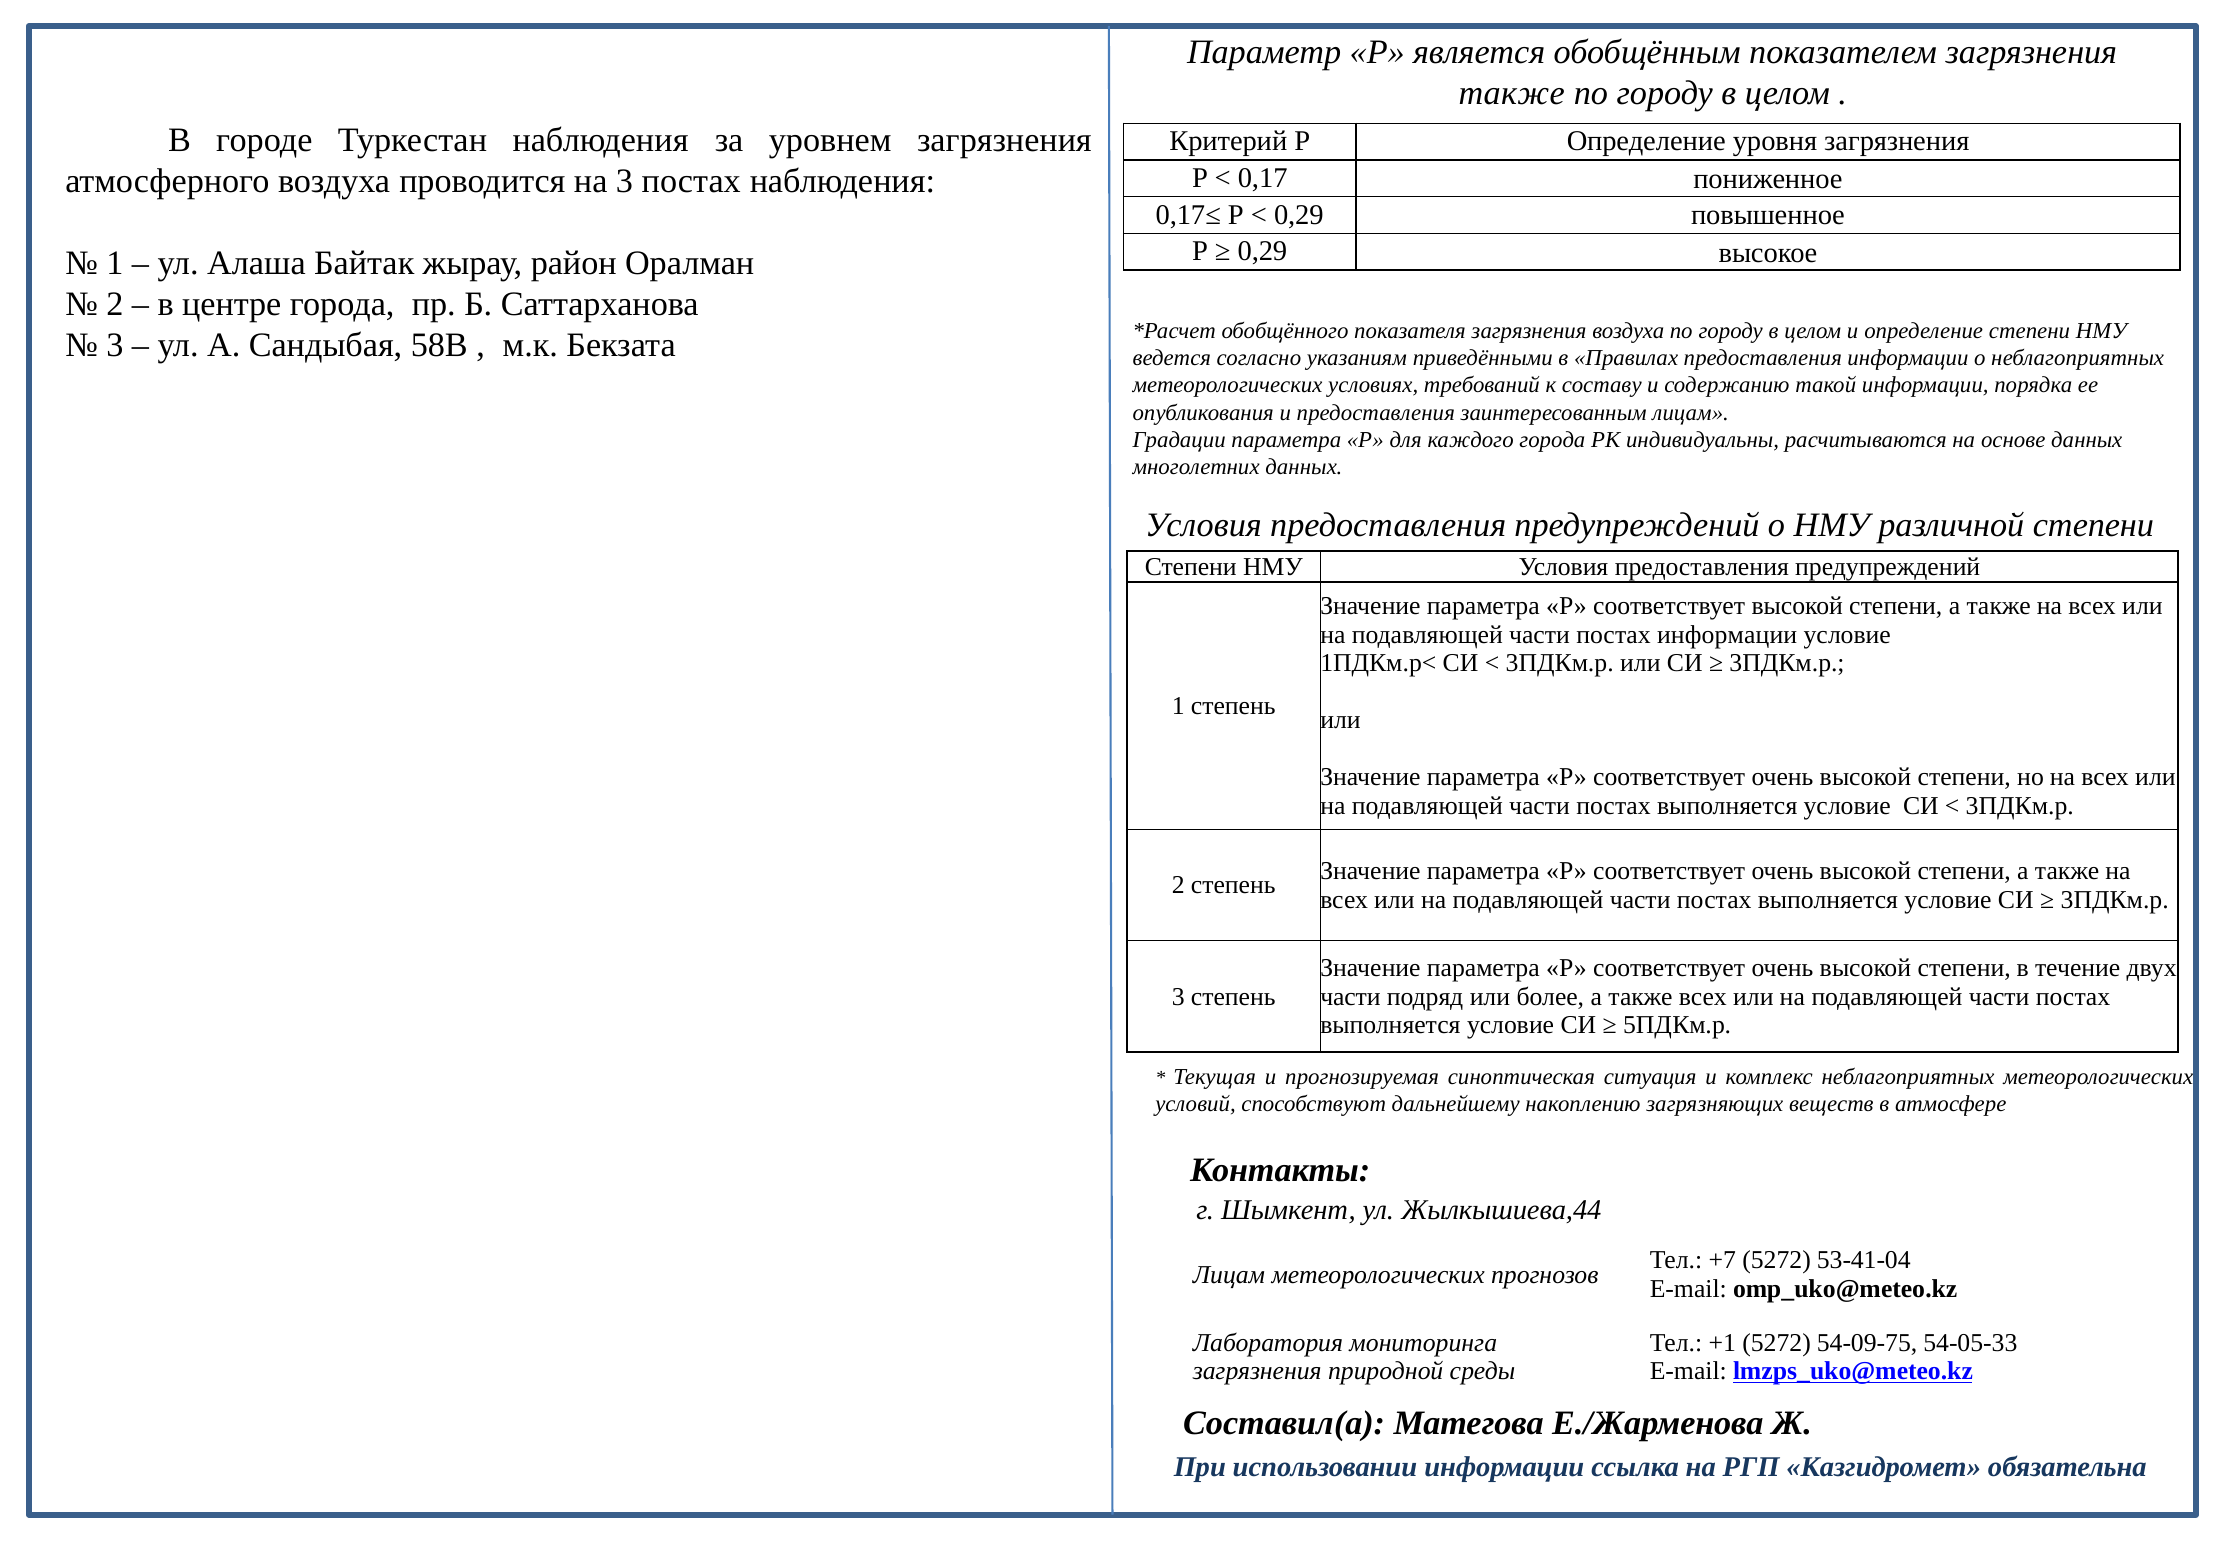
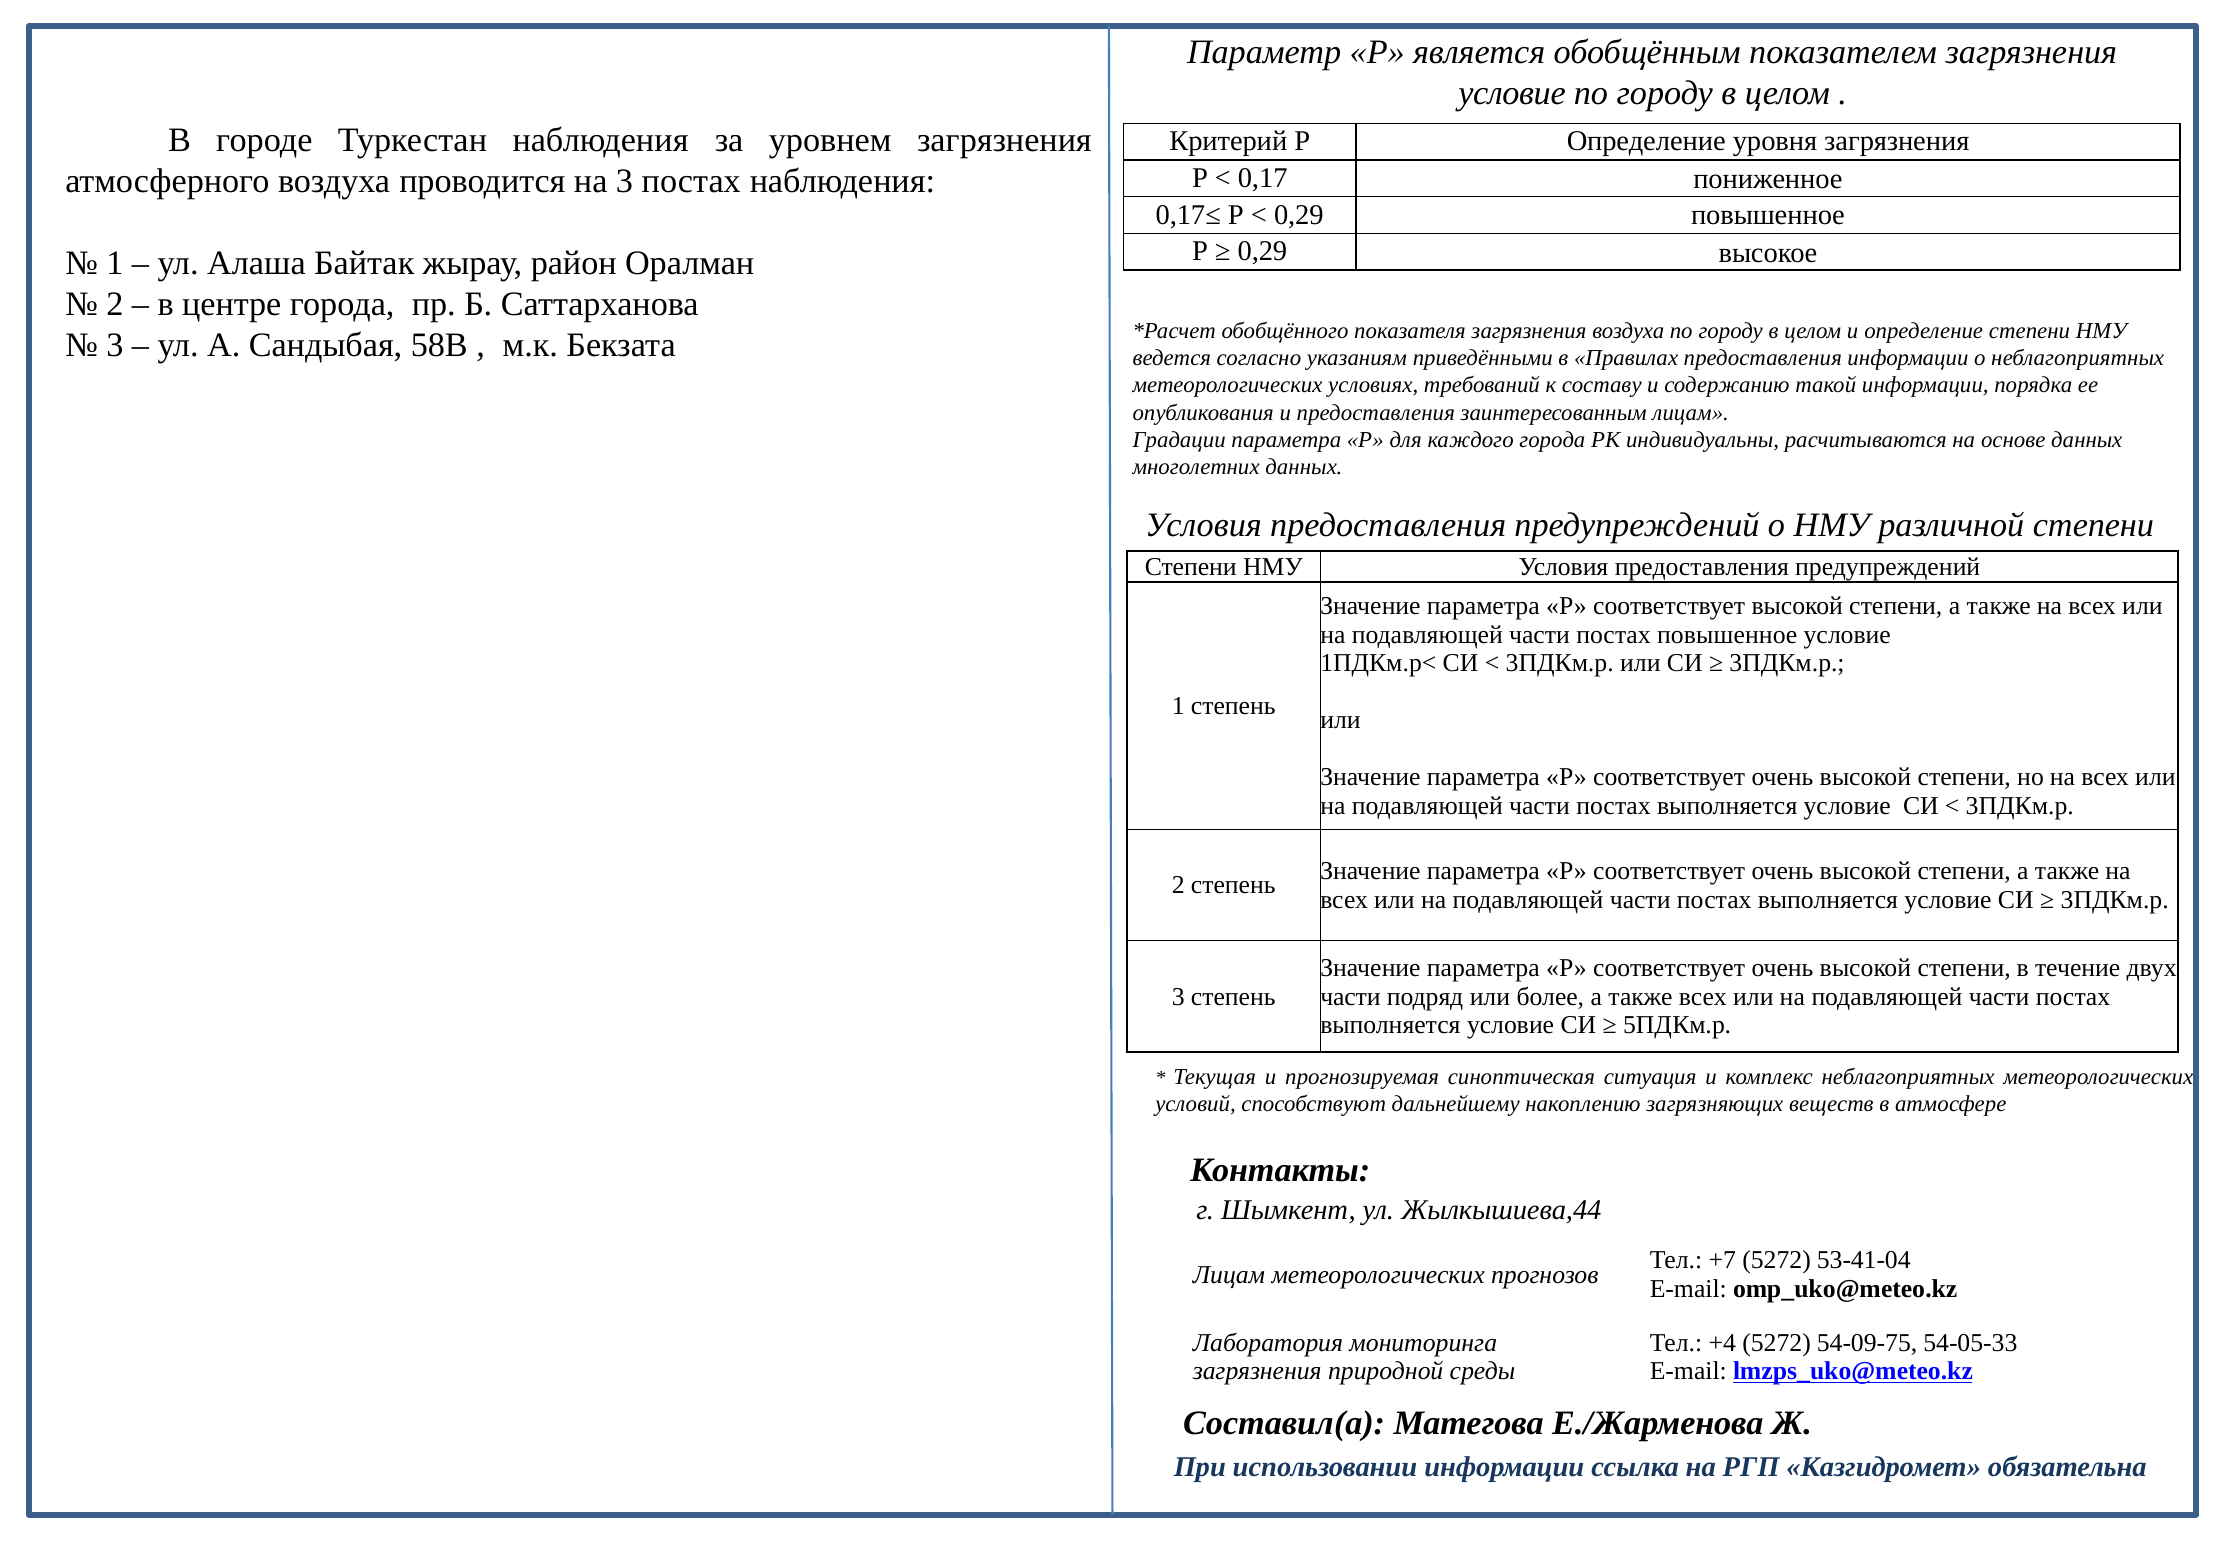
также: также -> условие (1512, 93)
постах информации: информации -> повышенное (1727, 635)
+1: +1 -> +4 (1722, 1342)
